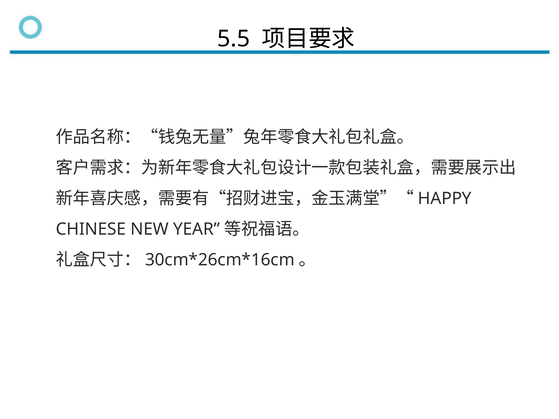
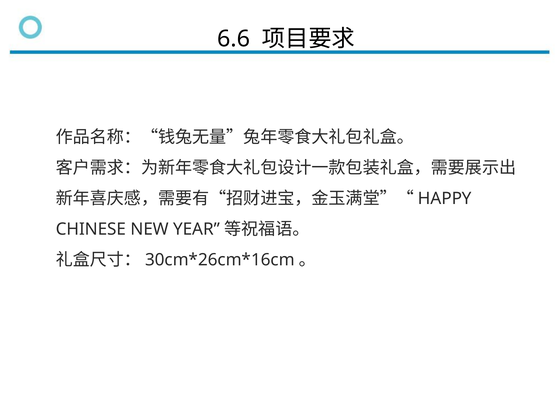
5.5: 5.5 -> 6.6 (234, 39)
